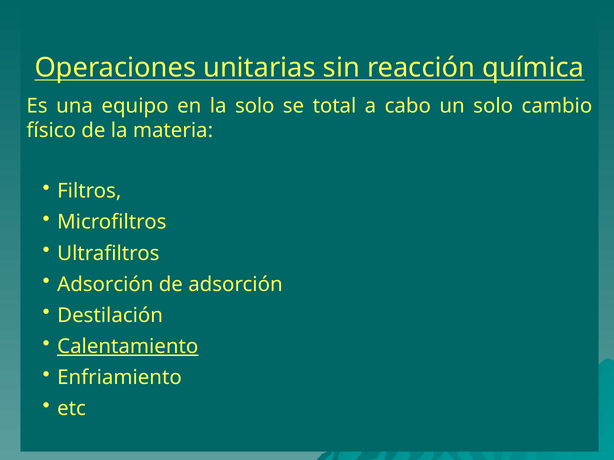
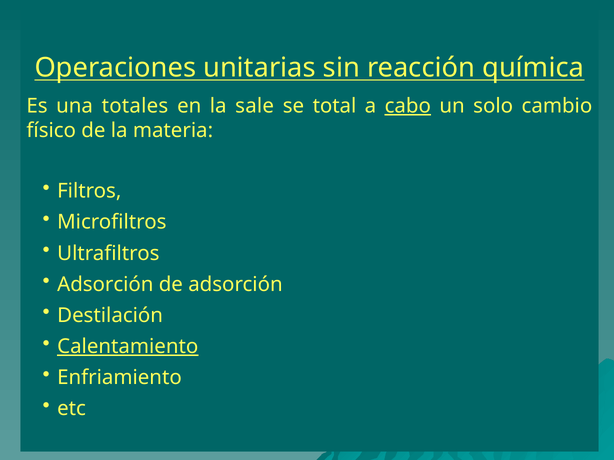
equipo: equipo -> totales (135, 106)
la solo: solo -> sale (255, 106)
cabo underline: none -> present (408, 106)
